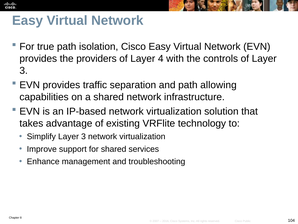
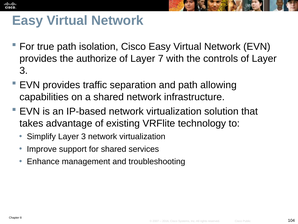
providers: providers -> authorize (96, 58)
4: 4 -> 7 (161, 58)
